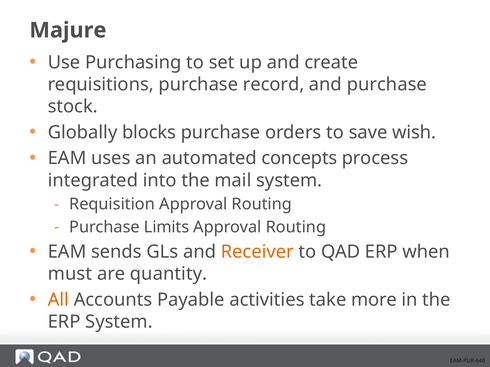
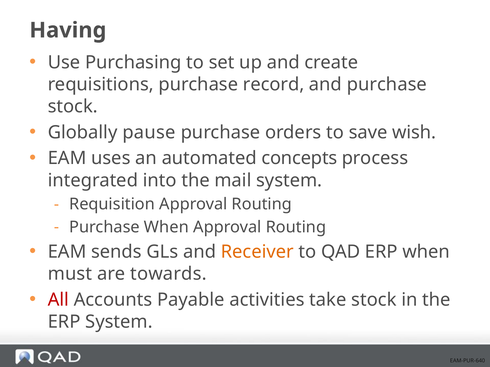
Majure: Majure -> Having (68, 30)
blocks: blocks -> pause (149, 133)
Purchase Limits: Limits -> When (166, 227)
quantity: quantity -> towards (168, 274)
All colour: orange -> red (58, 300)
take more: more -> stock (374, 300)
